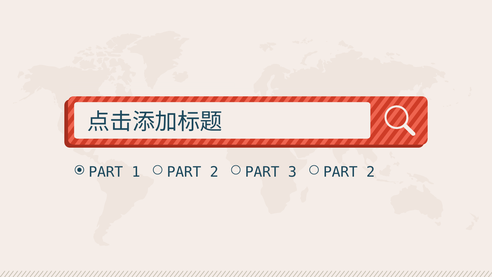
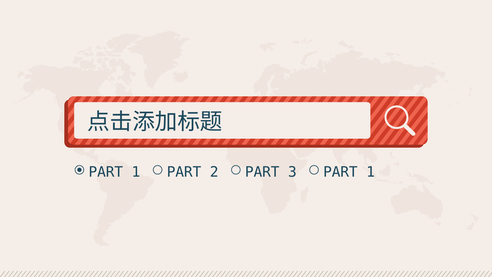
3 PART 2: 2 -> 1 (371, 172)
